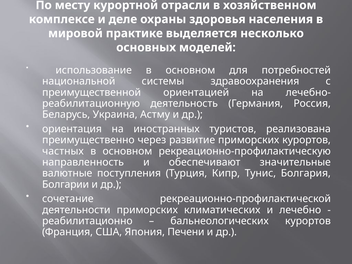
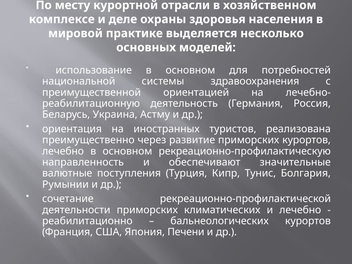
частных: частных -> лечебно (63, 151)
Болгарии: Болгарии -> Румынии (65, 184)
